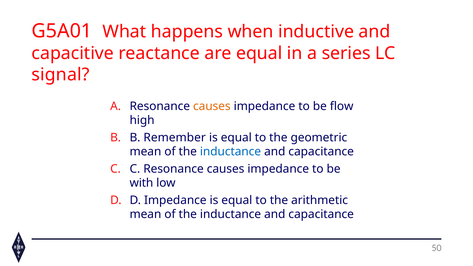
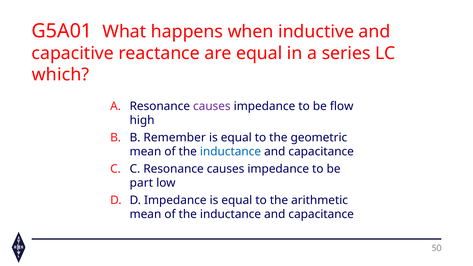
signal: signal -> which (61, 75)
causes colour: orange -> purple (212, 106)
with: with -> part (141, 183)
